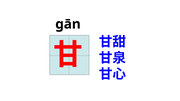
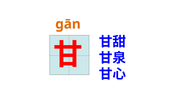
gān colour: black -> orange (68, 24)
